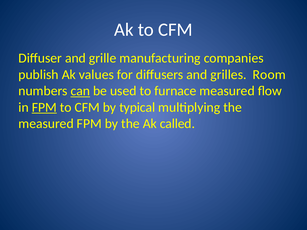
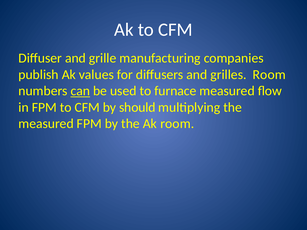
FPM underline: present -> none (44, 107)
typical: typical -> should (137, 107)
Ak called: called -> room (177, 124)
